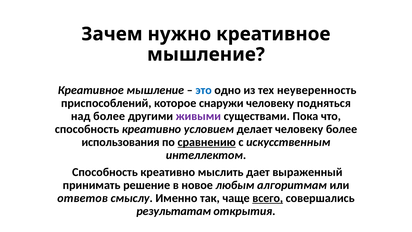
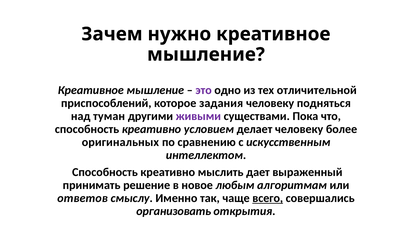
это colour: blue -> purple (204, 90)
неуверенность: неуверенность -> отличительной (317, 90)
снаружи: снаружи -> задания (221, 103)
над более: более -> туман (109, 116)
использования: использования -> оригинальных (120, 142)
сравнению underline: present -> none (207, 142)
результатам: результатам -> организовать (174, 211)
